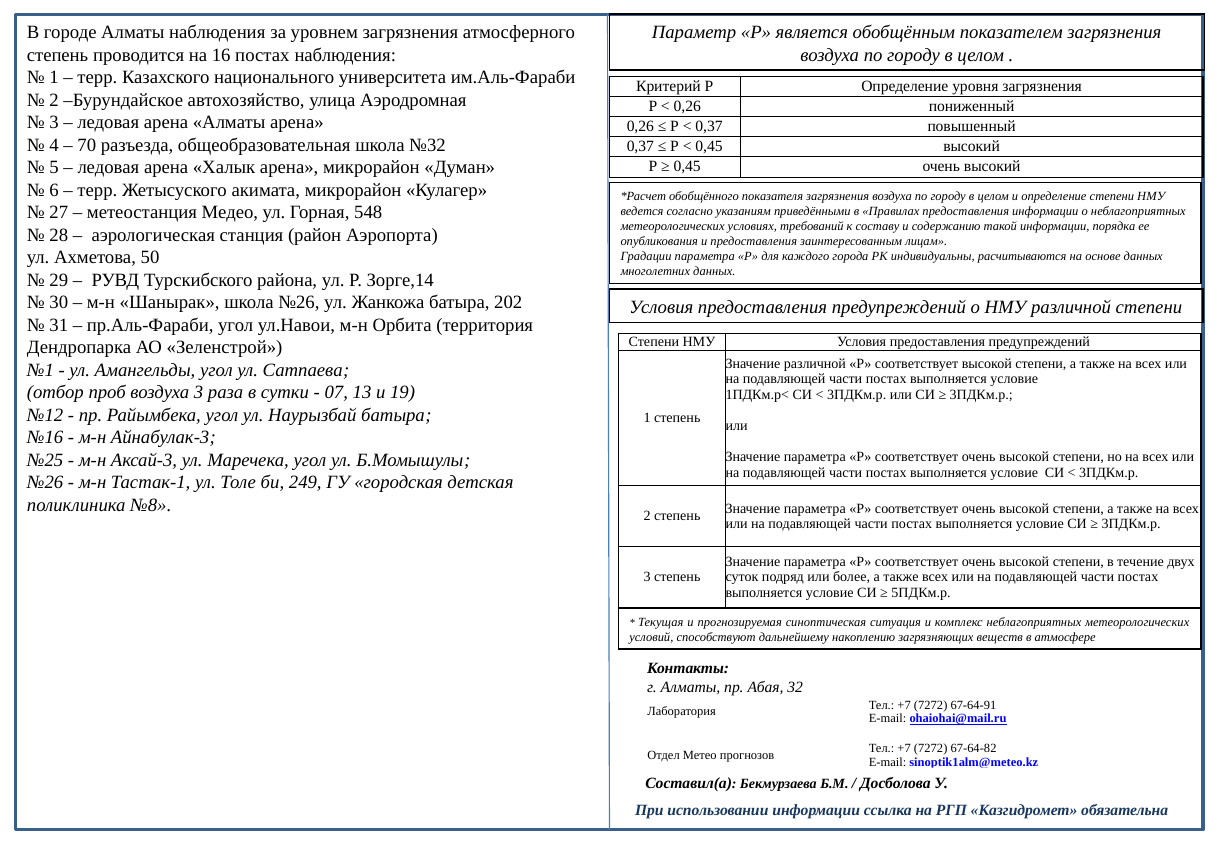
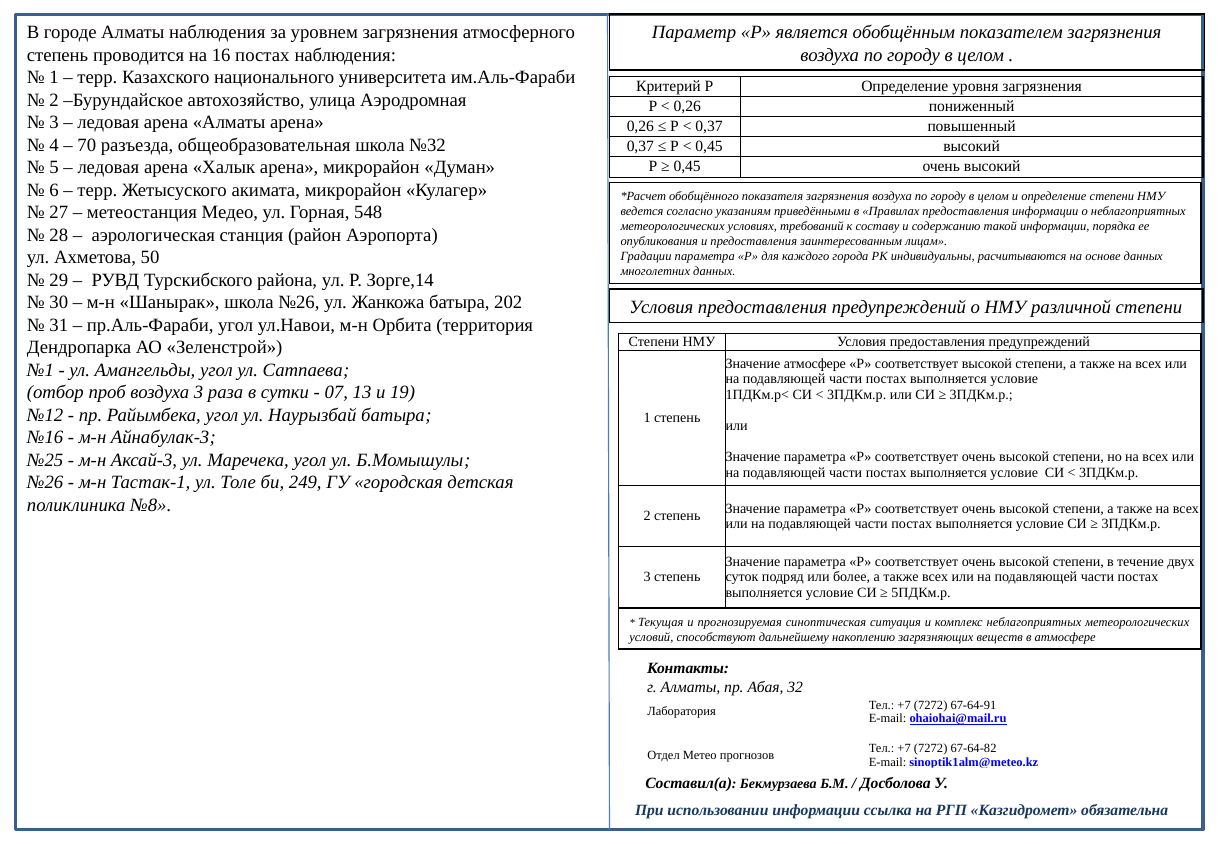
Значение различной: различной -> атмосфере (815, 363)
